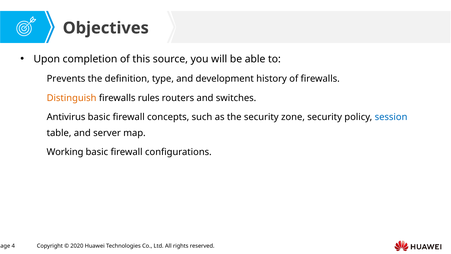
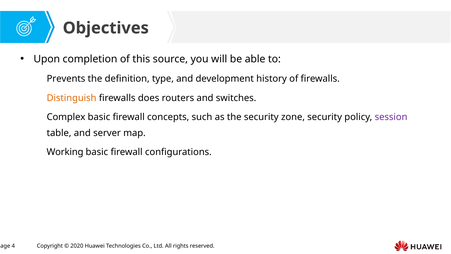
rules: rules -> does (149, 98)
Antivirus: Antivirus -> Complex (66, 117)
session colour: blue -> purple (391, 117)
